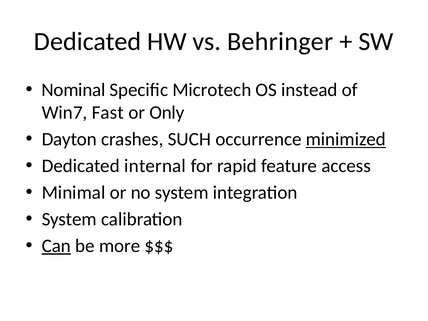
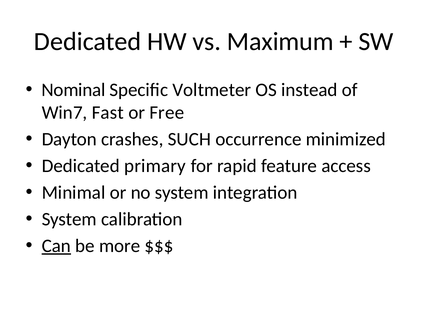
Behringer: Behringer -> Maximum (280, 41)
Microtech: Microtech -> Voltmeter (212, 90)
Only: Only -> Free (167, 113)
minimized underline: present -> none (346, 139)
internal: internal -> primary (155, 166)
